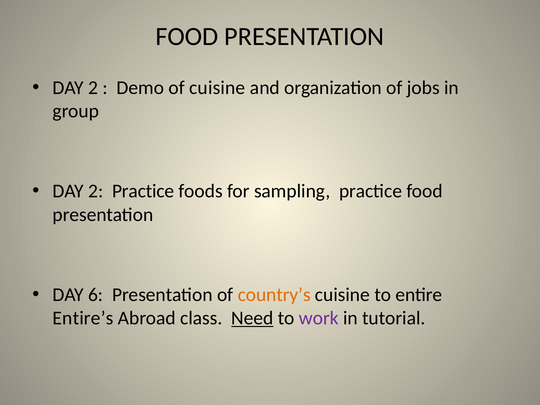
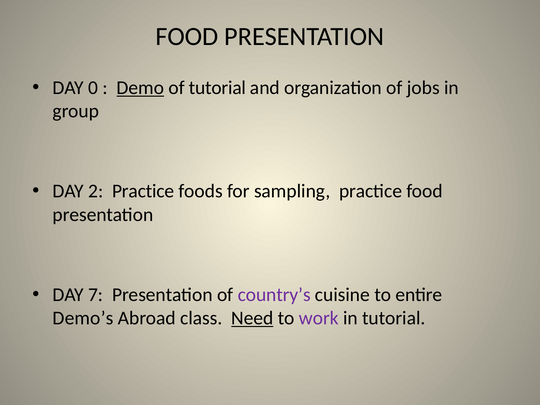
2: 2 -> 0 (93, 88)
Demo underline: none -> present (140, 88)
of cuisine: cuisine -> tutorial (217, 88)
6: 6 -> 7 (96, 295)
country’s colour: orange -> purple (274, 295)
Entire’s: Entire’s -> Demo’s (83, 318)
